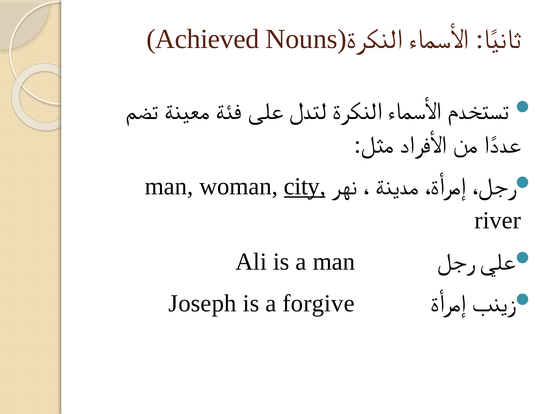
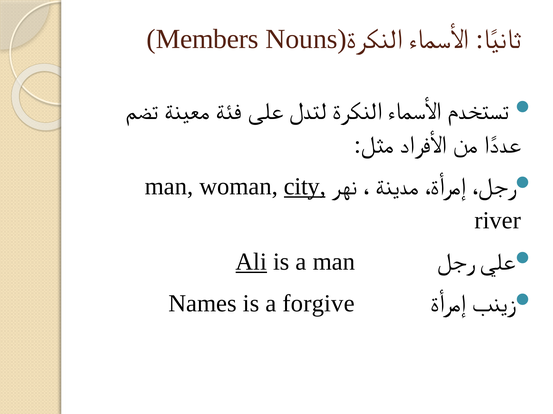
Achieved: Achieved -> Members (207, 39)
Ali underline: none -> present (251, 262)
Joseph: Joseph -> Names (203, 304)
